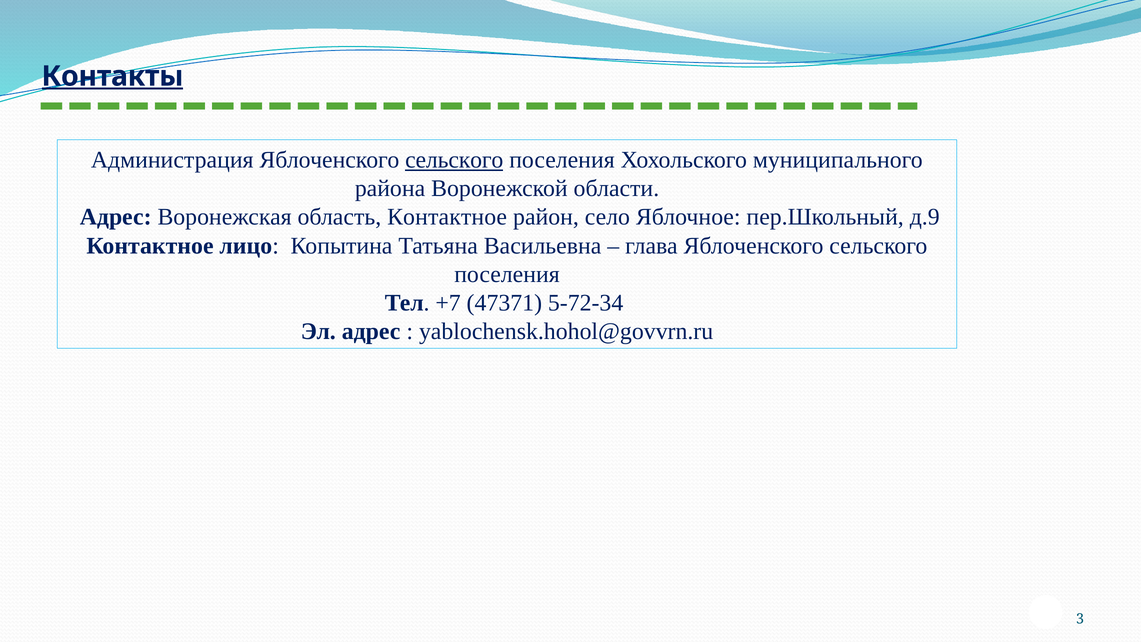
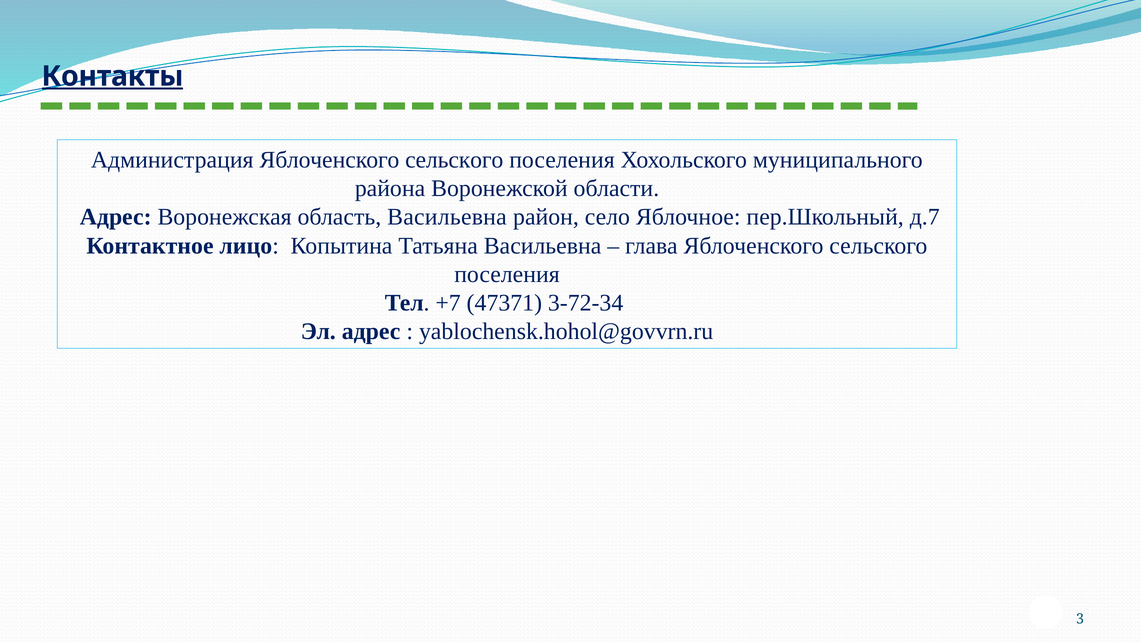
сельского underline: present -> none (454, 160)
область Контактное: Контактное -> Васильевна (447, 217)
д.9: д.9 -> д.7 (925, 217)
5-72-34: 5-72-34 -> 3-72-34 (586, 303)
